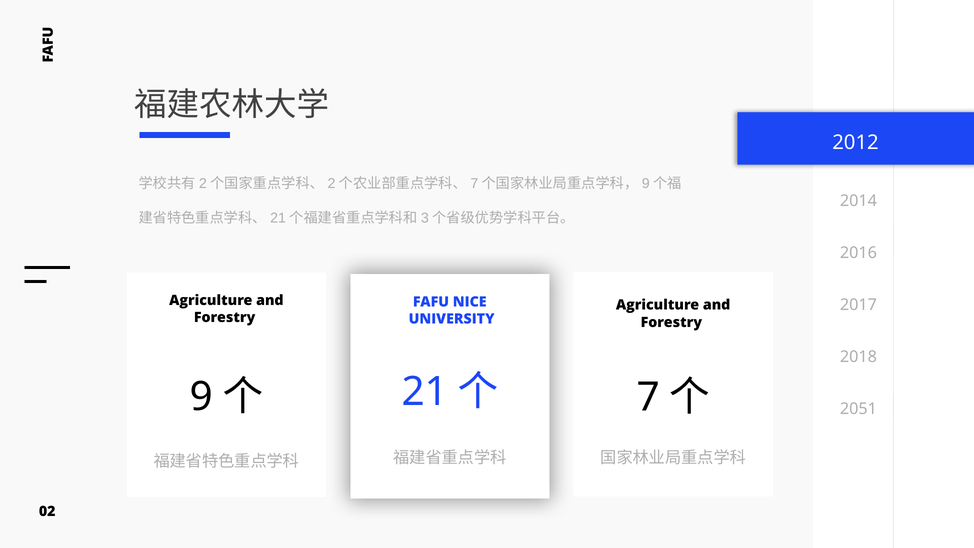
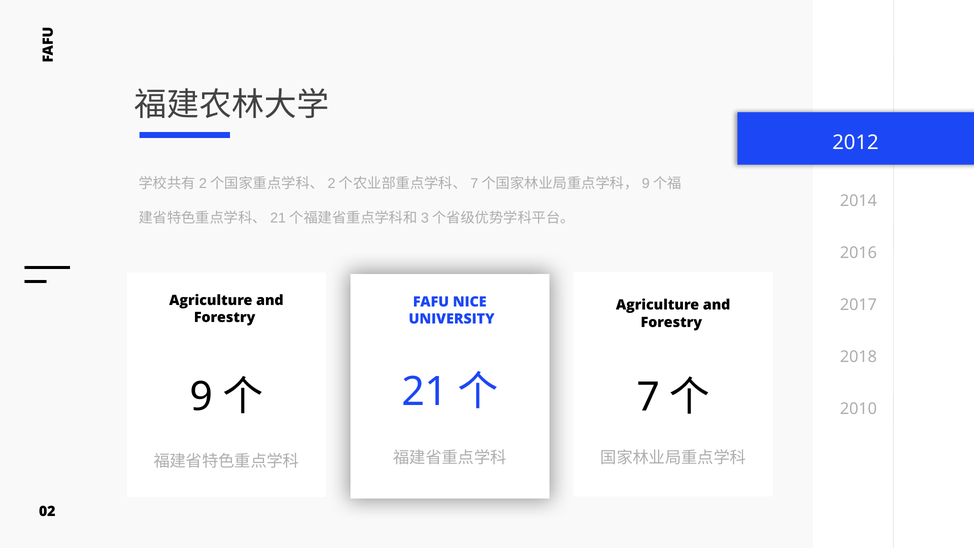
2051: 2051 -> 2010 (858, 409)
